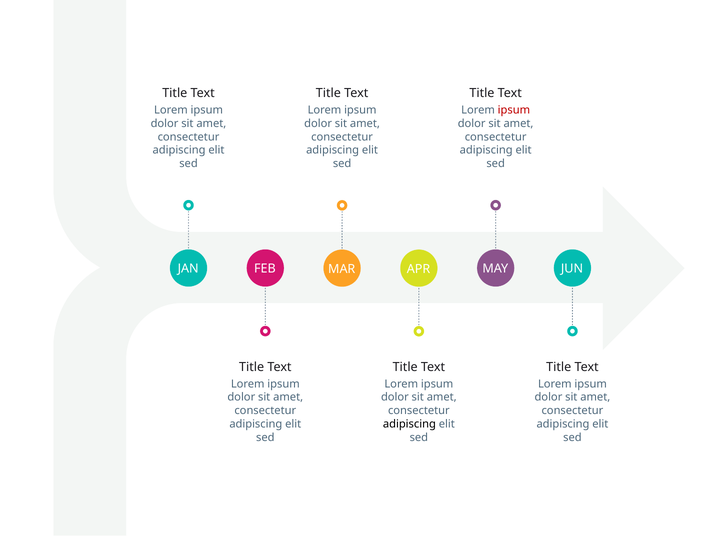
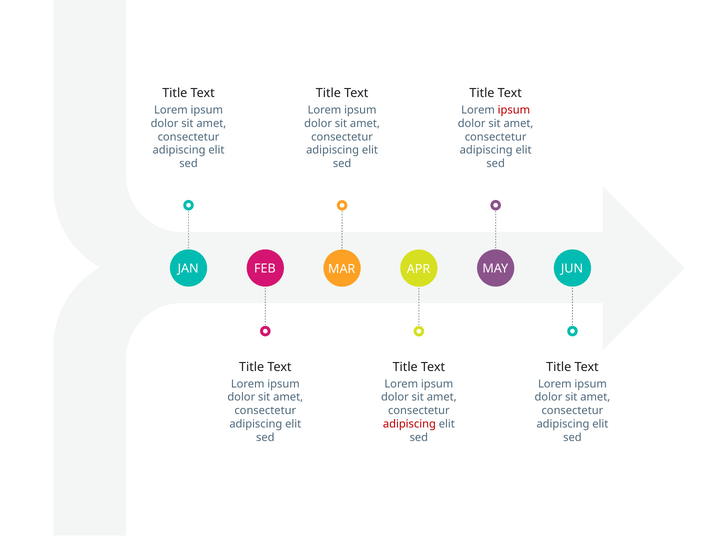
adipiscing colour: black -> red (409, 424)
